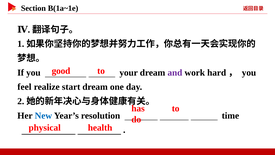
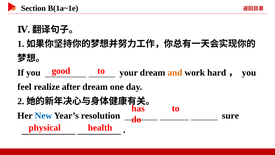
and colour: purple -> orange (175, 72)
start: start -> after (71, 87)
time: time -> sure (230, 115)
